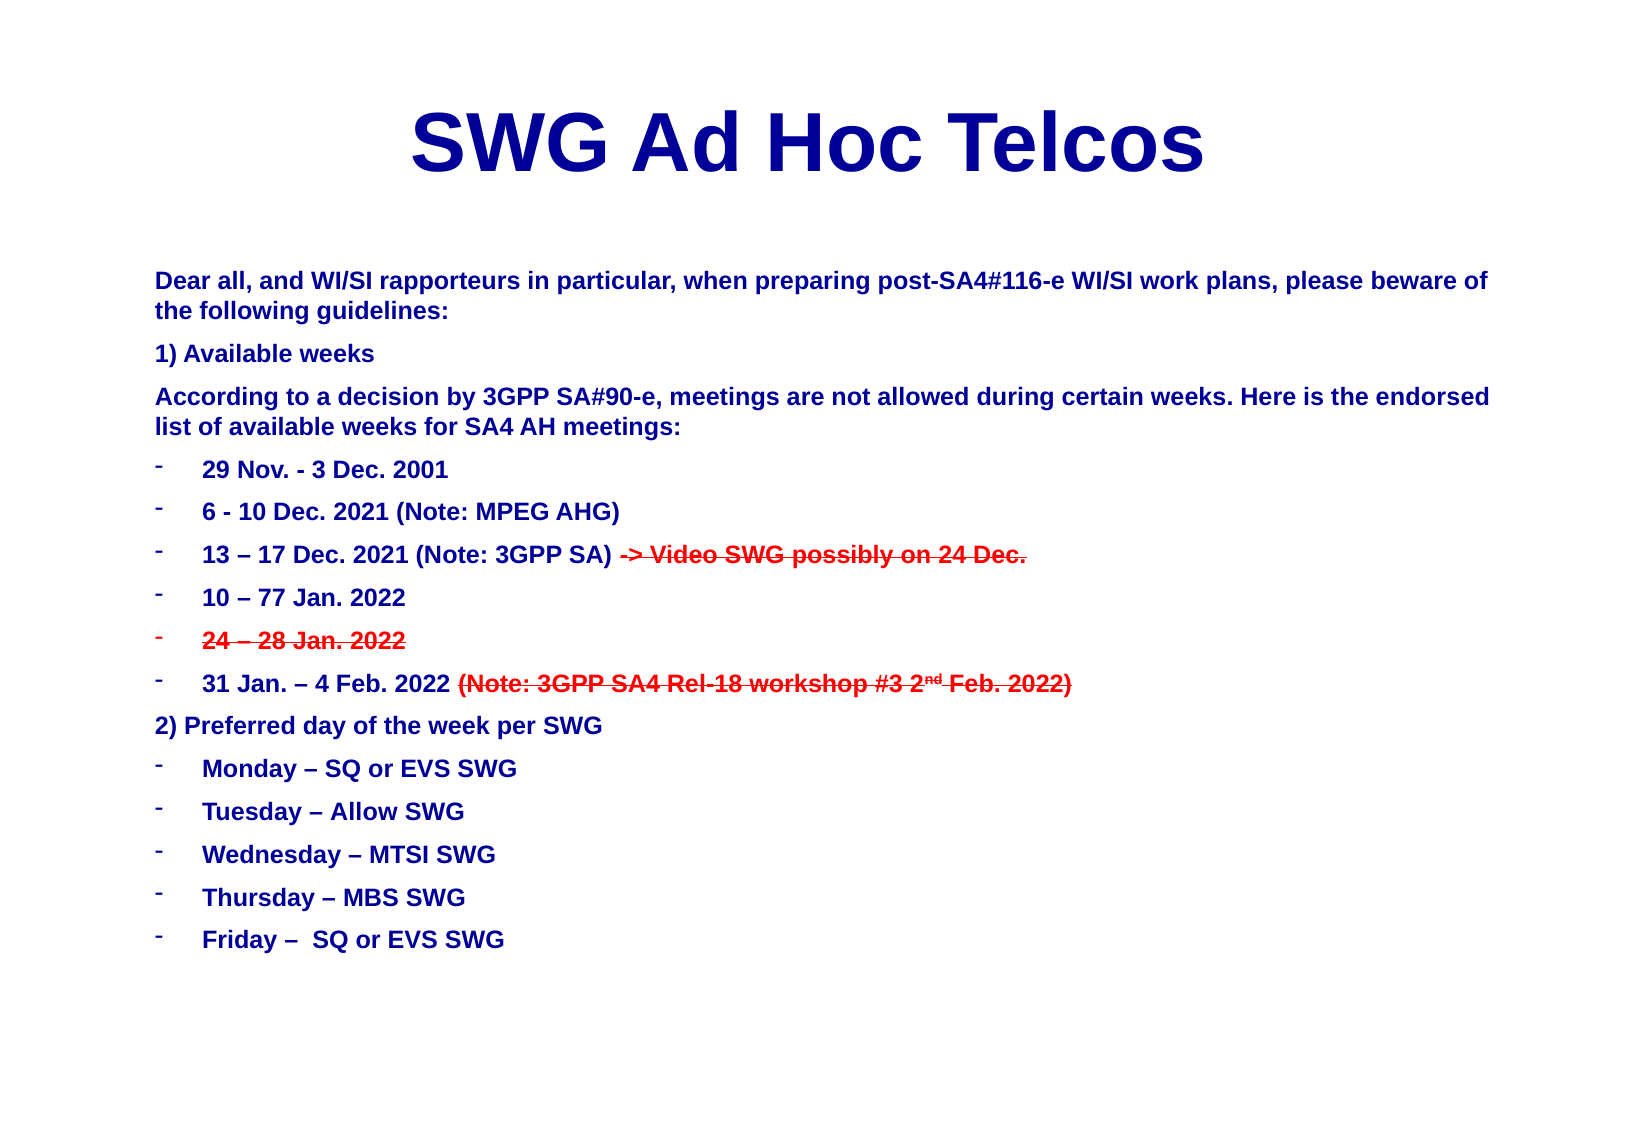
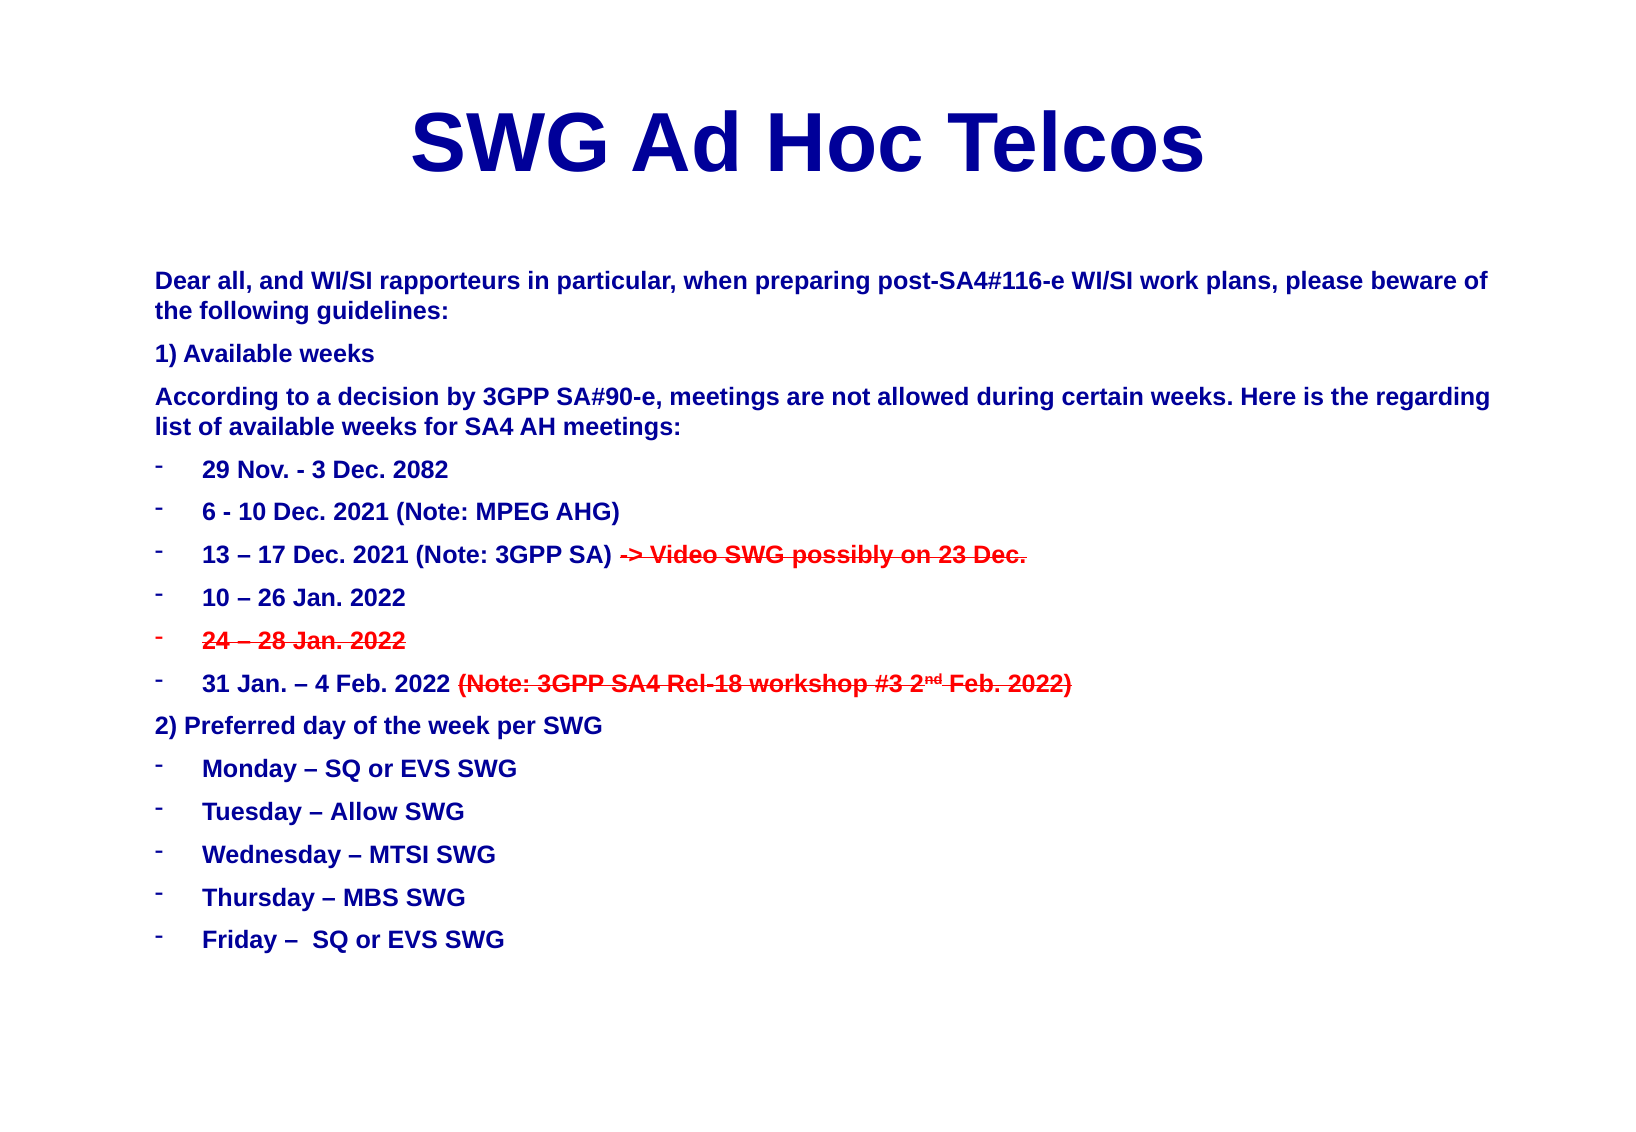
endorsed: endorsed -> regarding (1433, 397)
2001: 2001 -> 2082 (421, 470)
on 24: 24 -> 23 (952, 556)
77: 77 -> 26 (272, 599)
